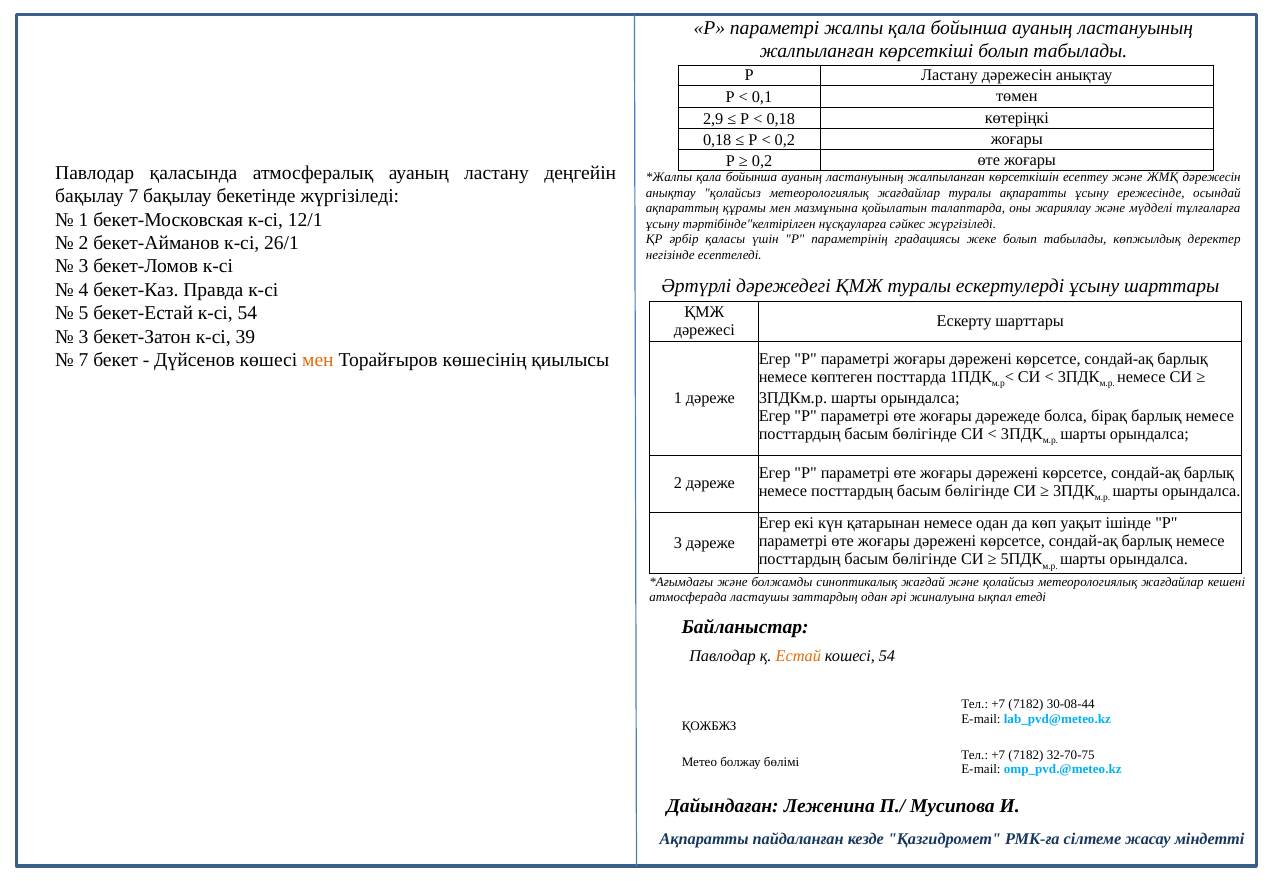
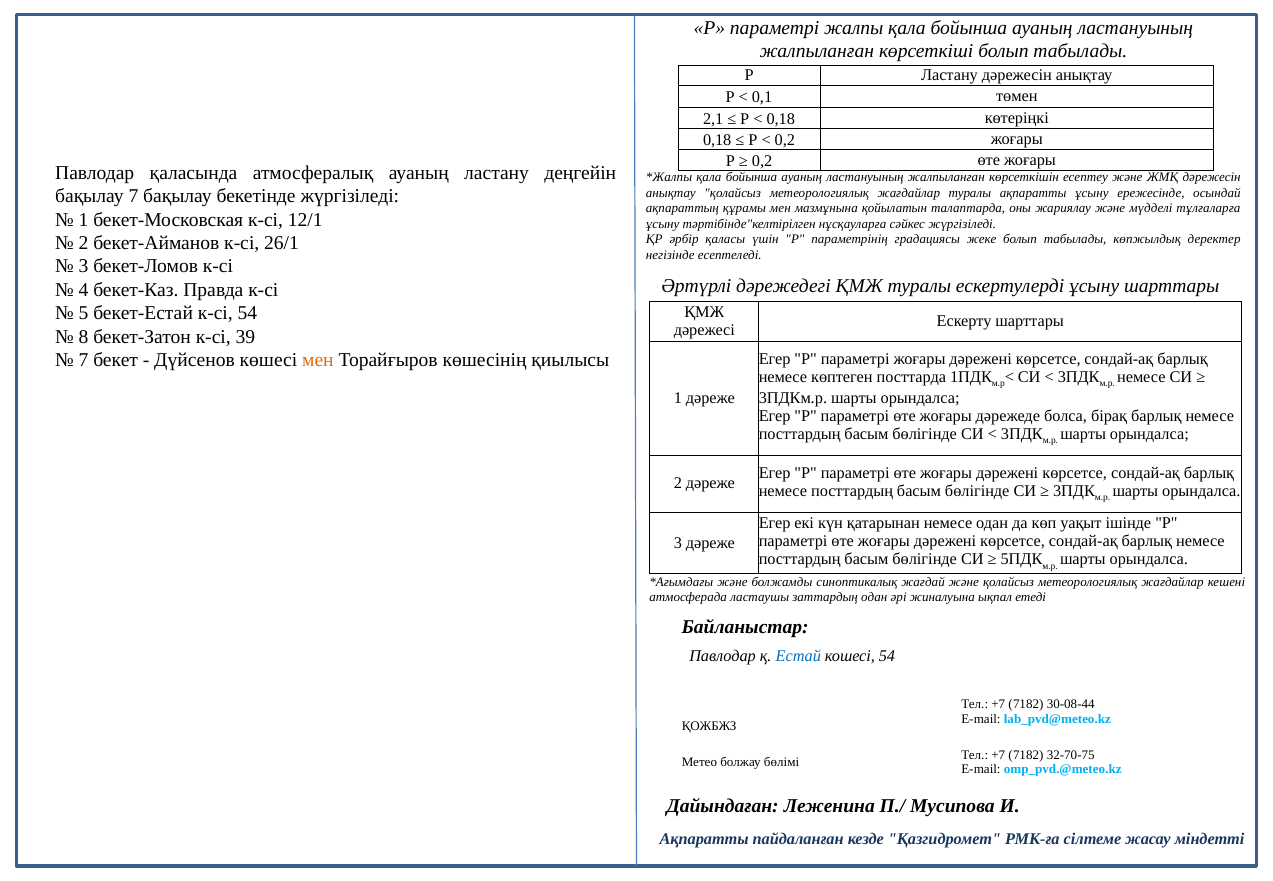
2,9: 2,9 -> 2,1 (713, 119)
3: 3 -> 8 (84, 337)
Естай colour: orange -> blue (798, 657)
